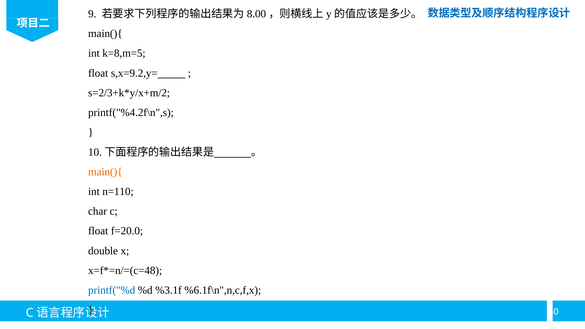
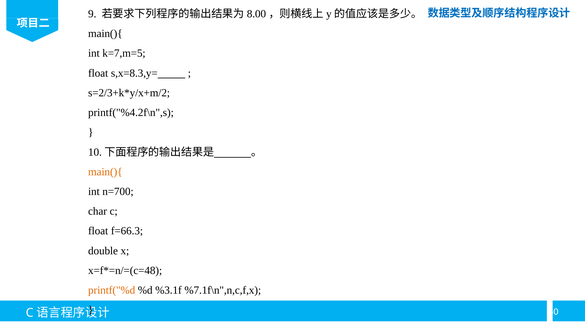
k=8,m=5: k=8,m=5 -> k=7,m=5 (124, 53)
s,x=9.2,y=: s,x=9.2,y= -> s,x=8.3,y= (134, 73)
n=110: n=110 -> n=700 (118, 192)
f=20.0: f=20.0 -> f=66.3 (127, 231)
printf("%d colour: blue -> orange (112, 290)
%6.1f\n",n,c,f,x: %6.1f\n",n,c,f,x -> %7.1f\n",n,c,f,x (223, 290)
